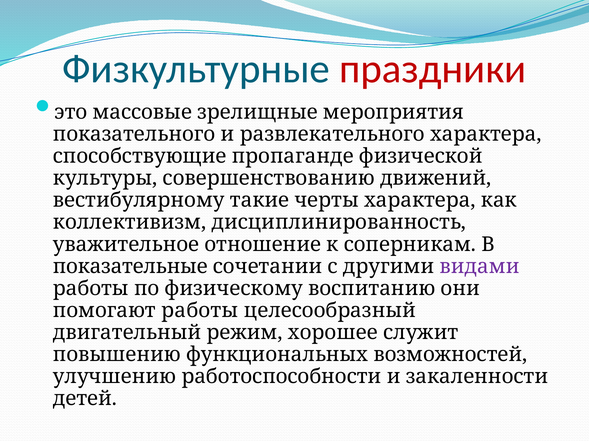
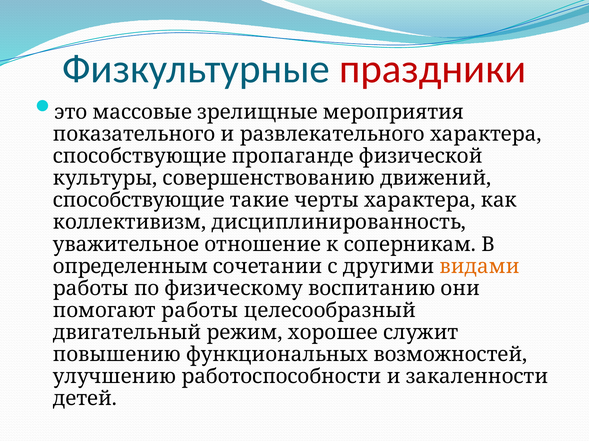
вестибулярному: вестибулярному -> способствующие (139, 201)
показательные: показательные -> определенным (130, 267)
видами colour: purple -> orange (480, 267)
